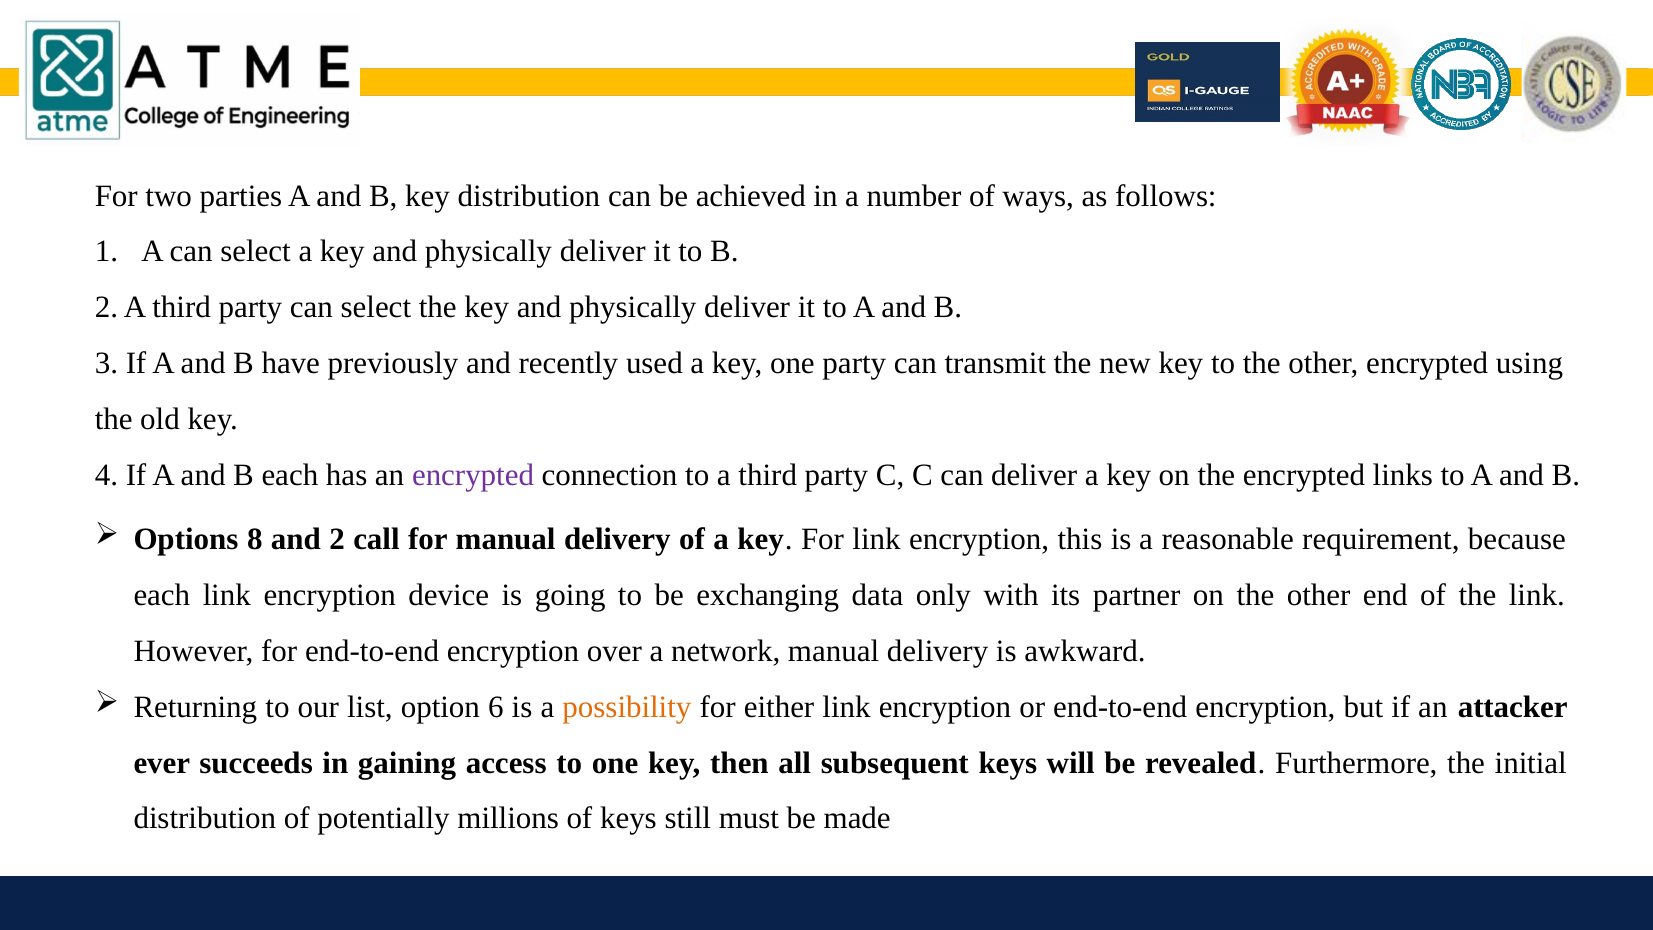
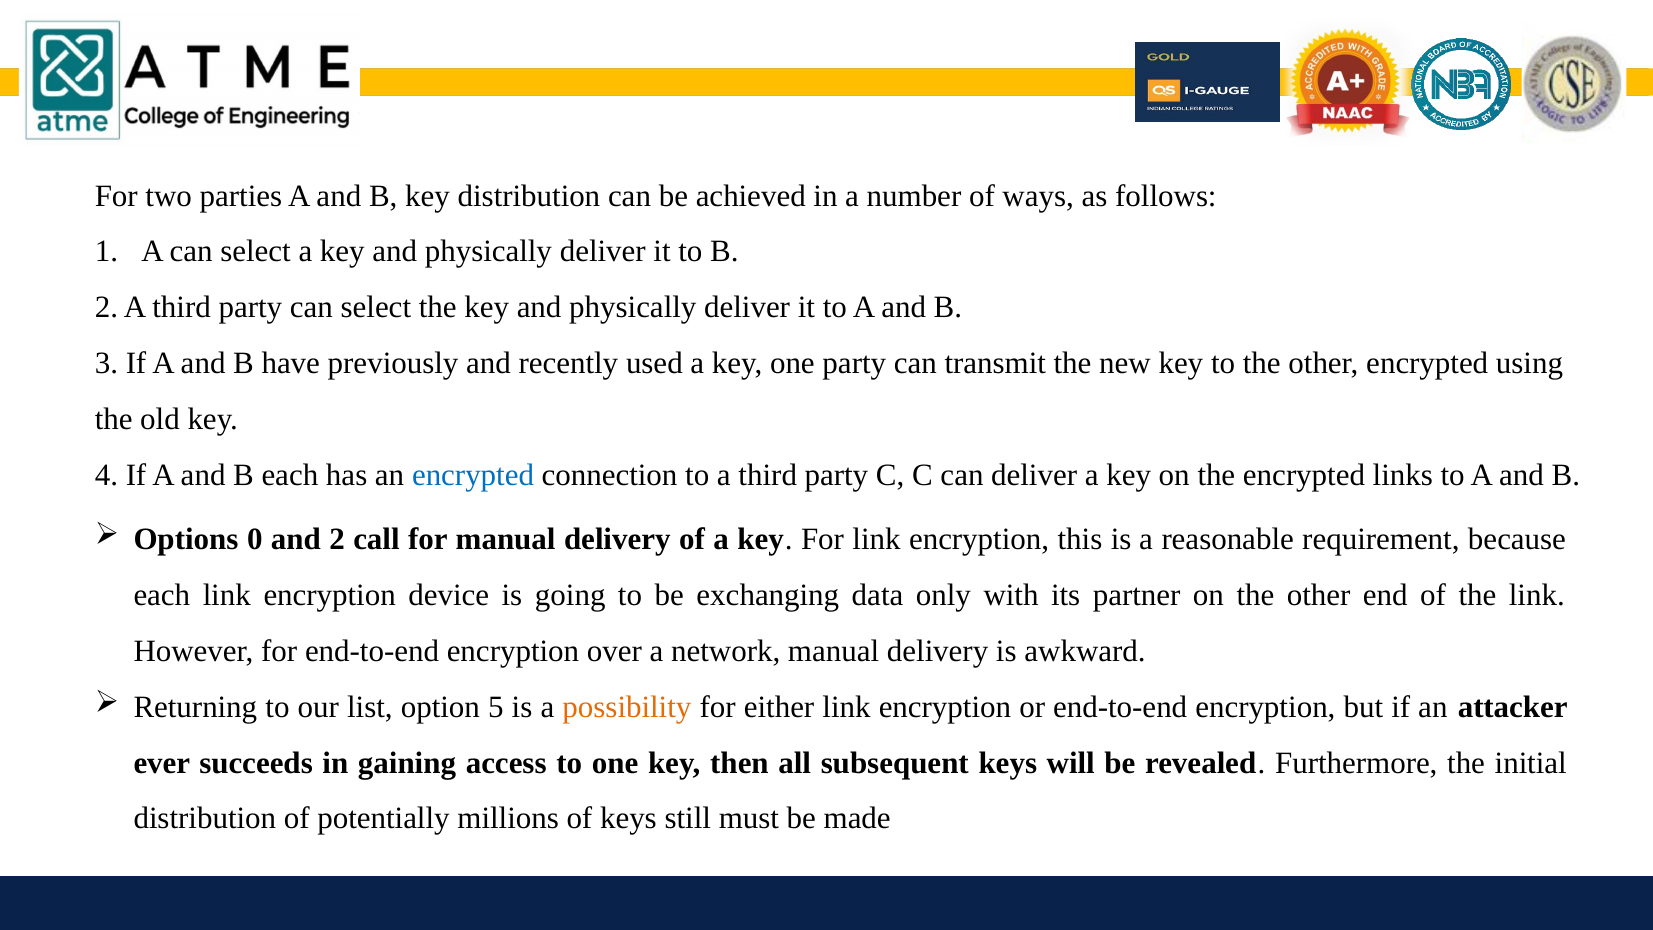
encrypted colour: purple -> blue (473, 475)
8: 8 -> 0 (255, 540)
6: 6 -> 5 (496, 707)
